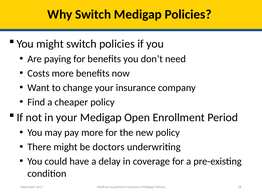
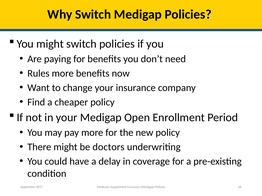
Costs: Costs -> Rules (38, 74)
